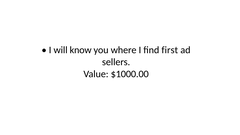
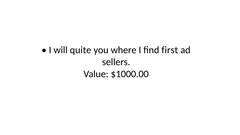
know: know -> quite (81, 50)
